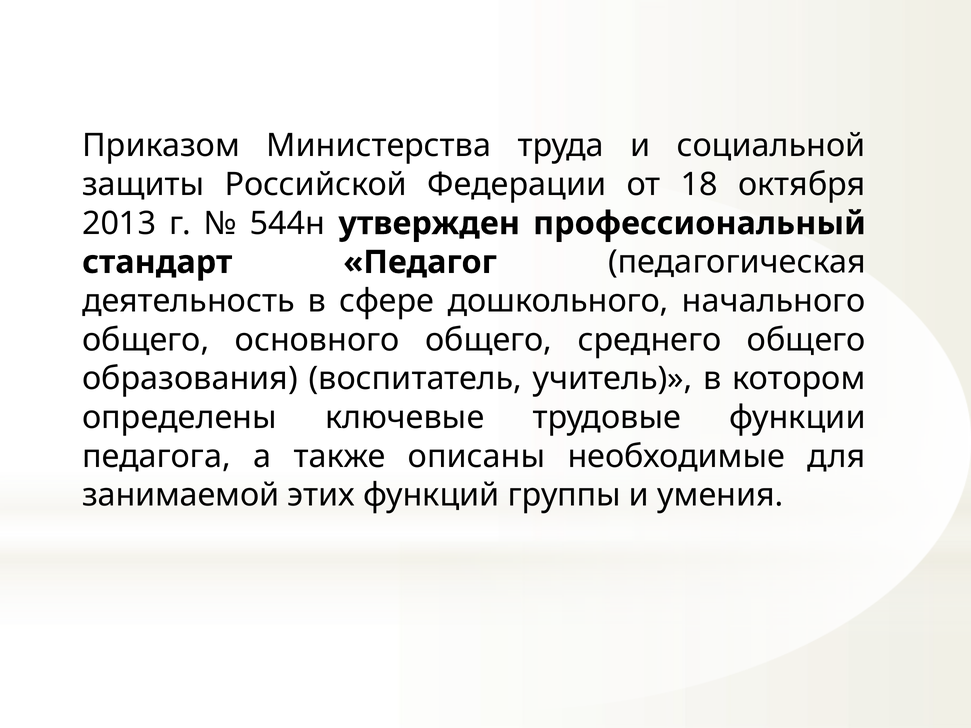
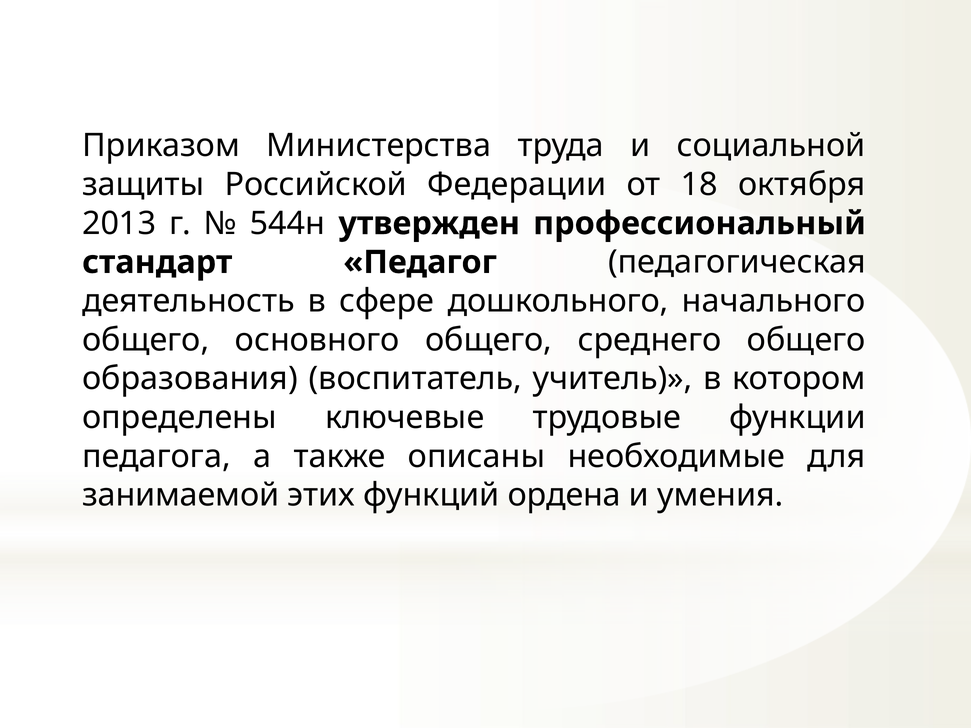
группы: группы -> ордена (564, 495)
